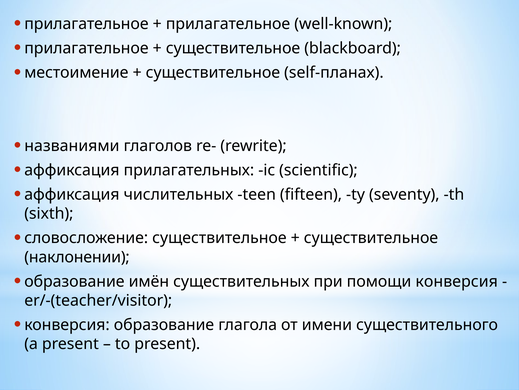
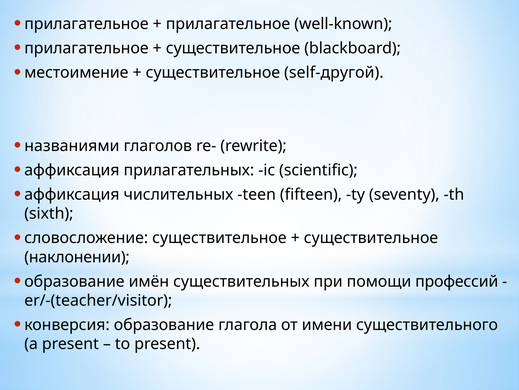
self-планах: self-планах -> self-другой (334, 73)
помощи конверсия: конверсия -> профессий (457, 281)
